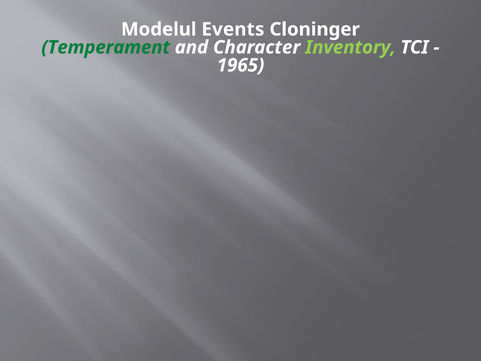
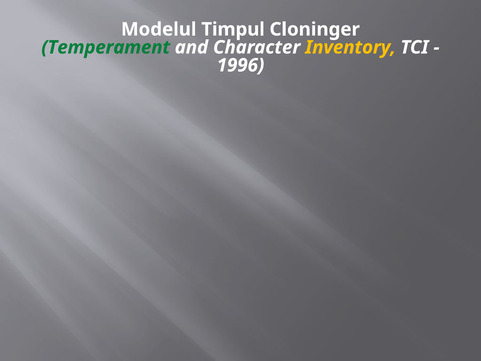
Events: Events -> Timpul (233, 29)
Inventory colour: light green -> yellow (350, 47)
1965: 1965 -> 1996 (241, 65)
